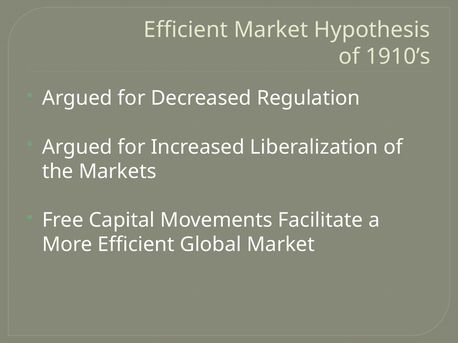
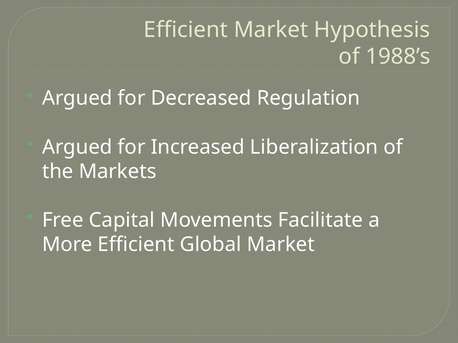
1910’s: 1910’s -> 1988’s (398, 57)
